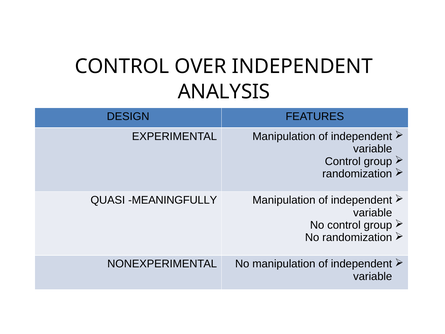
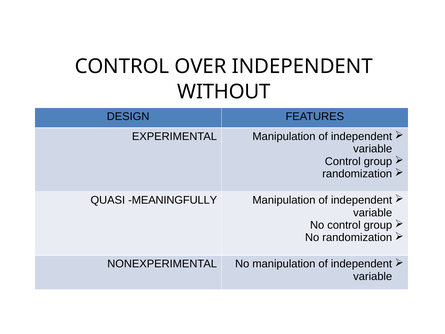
ANALYSIS: ANALYSIS -> WITHOUT (224, 92)
